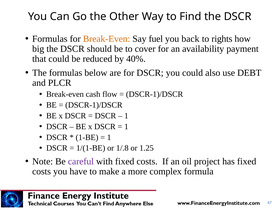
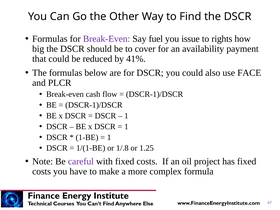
Break-Even colour: orange -> purple (107, 39)
back: back -> issue (191, 39)
40%: 40% -> 41% (136, 59)
DEBT: DEBT -> FACE (249, 73)
